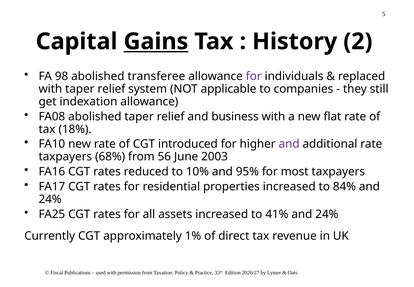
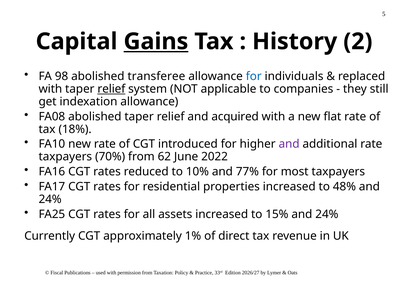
for colour: purple -> blue (254, 76)
relief underline: none -> present (111, 89)
business: business -> acquired (235, 116)
68%: 68% -> 70% (110, 157)
56: 56 -> 62 (164, 157)
2003: 2003 -> 2022 (215, 157)
95%: 95% -> 77% (247, 171)
84%: 84% -> 48% (344, 186)
41%: 41% -> 15% (277, 214)
